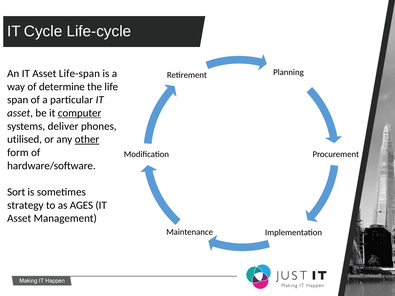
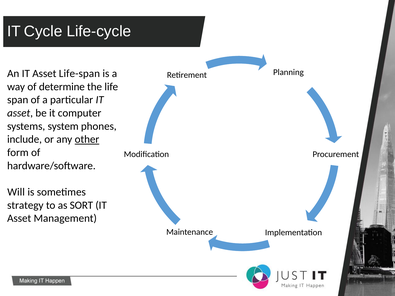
computer underline: present -> none (80, 113)
deliver: deliver -> system (63, 126)
utilised: utilised -> include (25, 139)
Sort: Sort -> Will (16, 192)
AGES: AGES -> SORT (81, 205)
